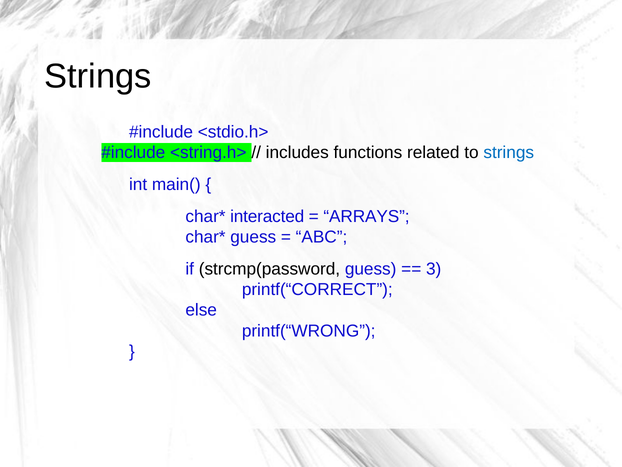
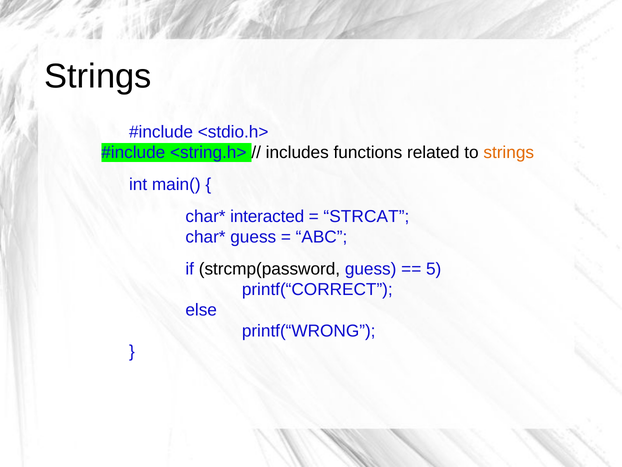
strings colour: blue -> orange (509, 152)
ARRAYS: ARRAYS -> STRCAT (366, 216)
3: 3 -> 5 (434, 269)
